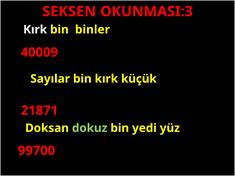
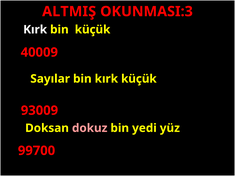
SEKSEN: SEKSEN -> ALTMIŞ (69, 12)
bin binler: binler -> küçük (93, 30)
21871: 21871 -> 93009 (39, 111)
dokuz colour: light green -> pink (90, 128)
